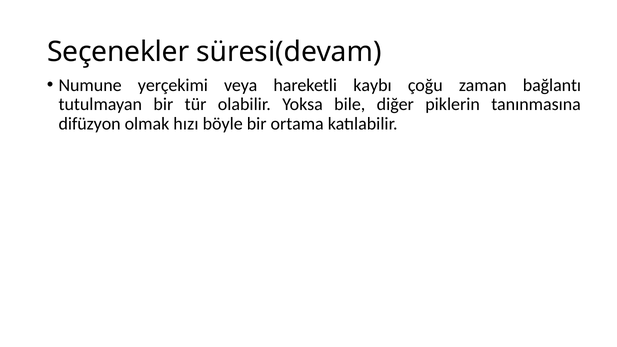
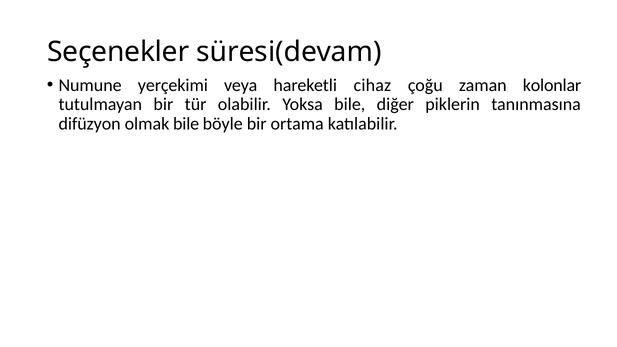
kaybı: kaybı -> cihaz (372, 85)
bağlantı: bağlantı -> kolonlar (552, 85)
olmak hızı: hızı -> bile (186, 124)
